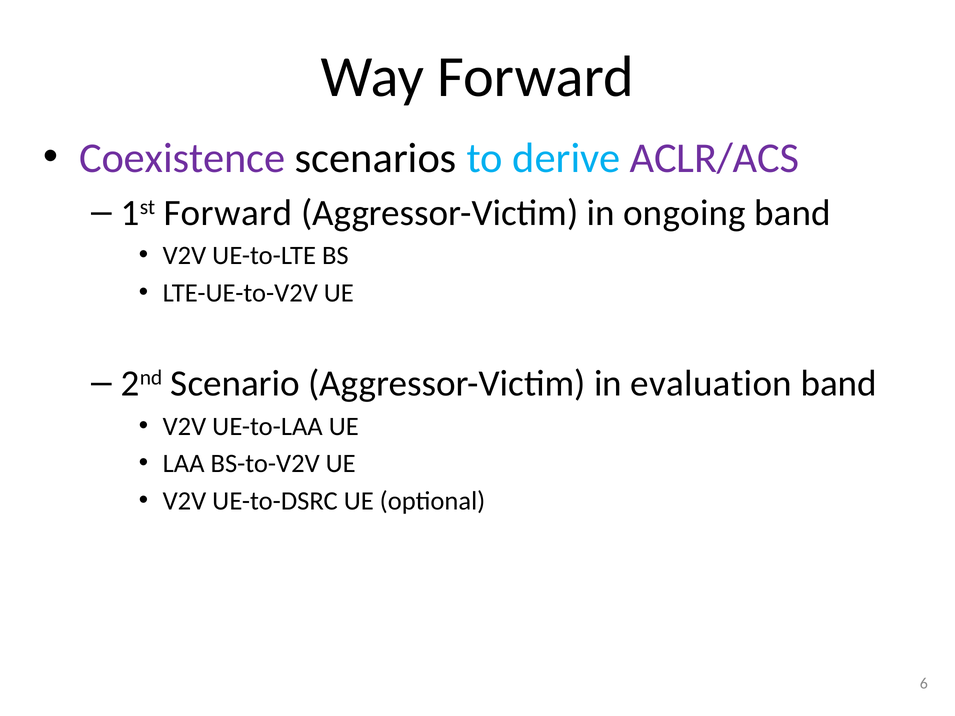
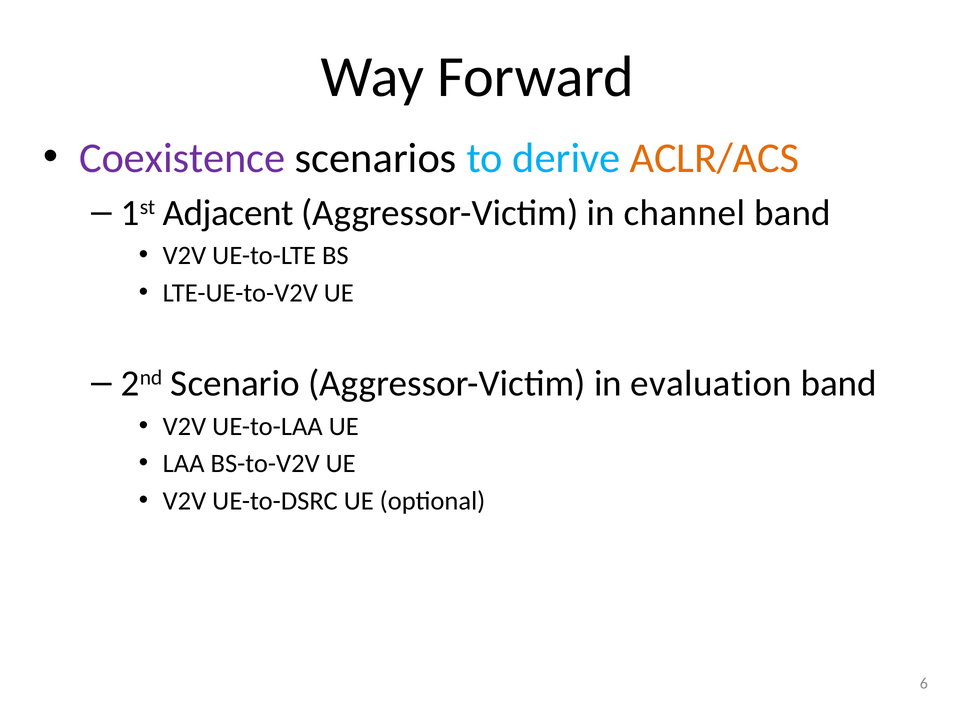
ACLR/ACS colour: purple -> orange (714, 158)
1st Forward: Forward -> Adjacent (228, 213)
ongoing: ongoing -> channel (684, 213)
